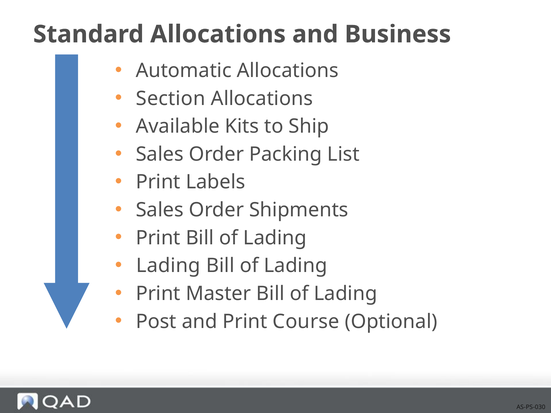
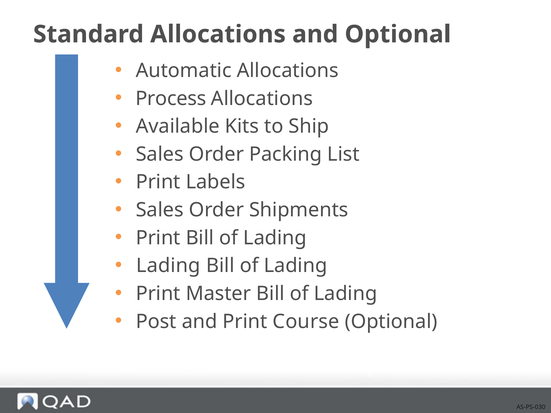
and Business: Business -> Optional (398, 34)
Section: Section -> Process (171, 99)
